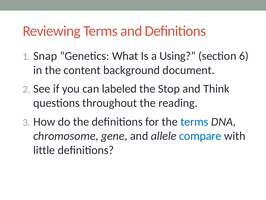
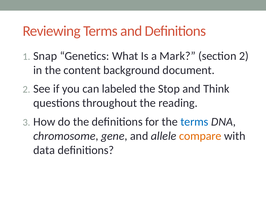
Using: Using -> Mark (178, 56)
section 6: 6 -> 2 (244, 56)
compare colour: blue -> orange (200, 136)
little: little -> data (44, 150)
